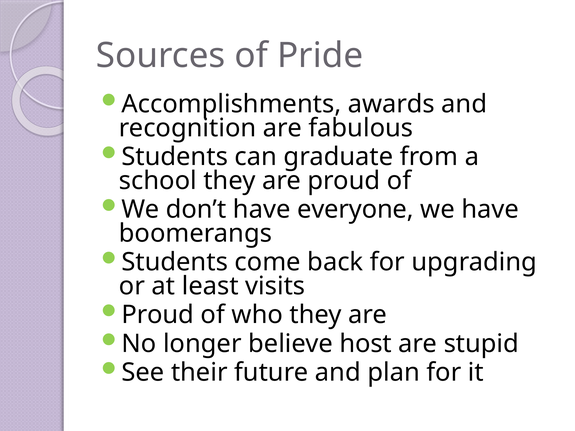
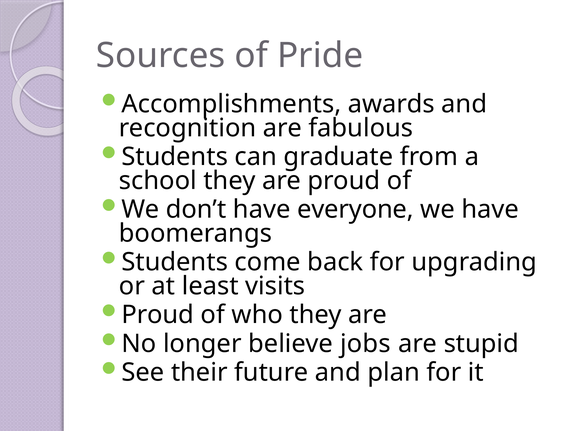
host: host -> jobs (365, 344)
